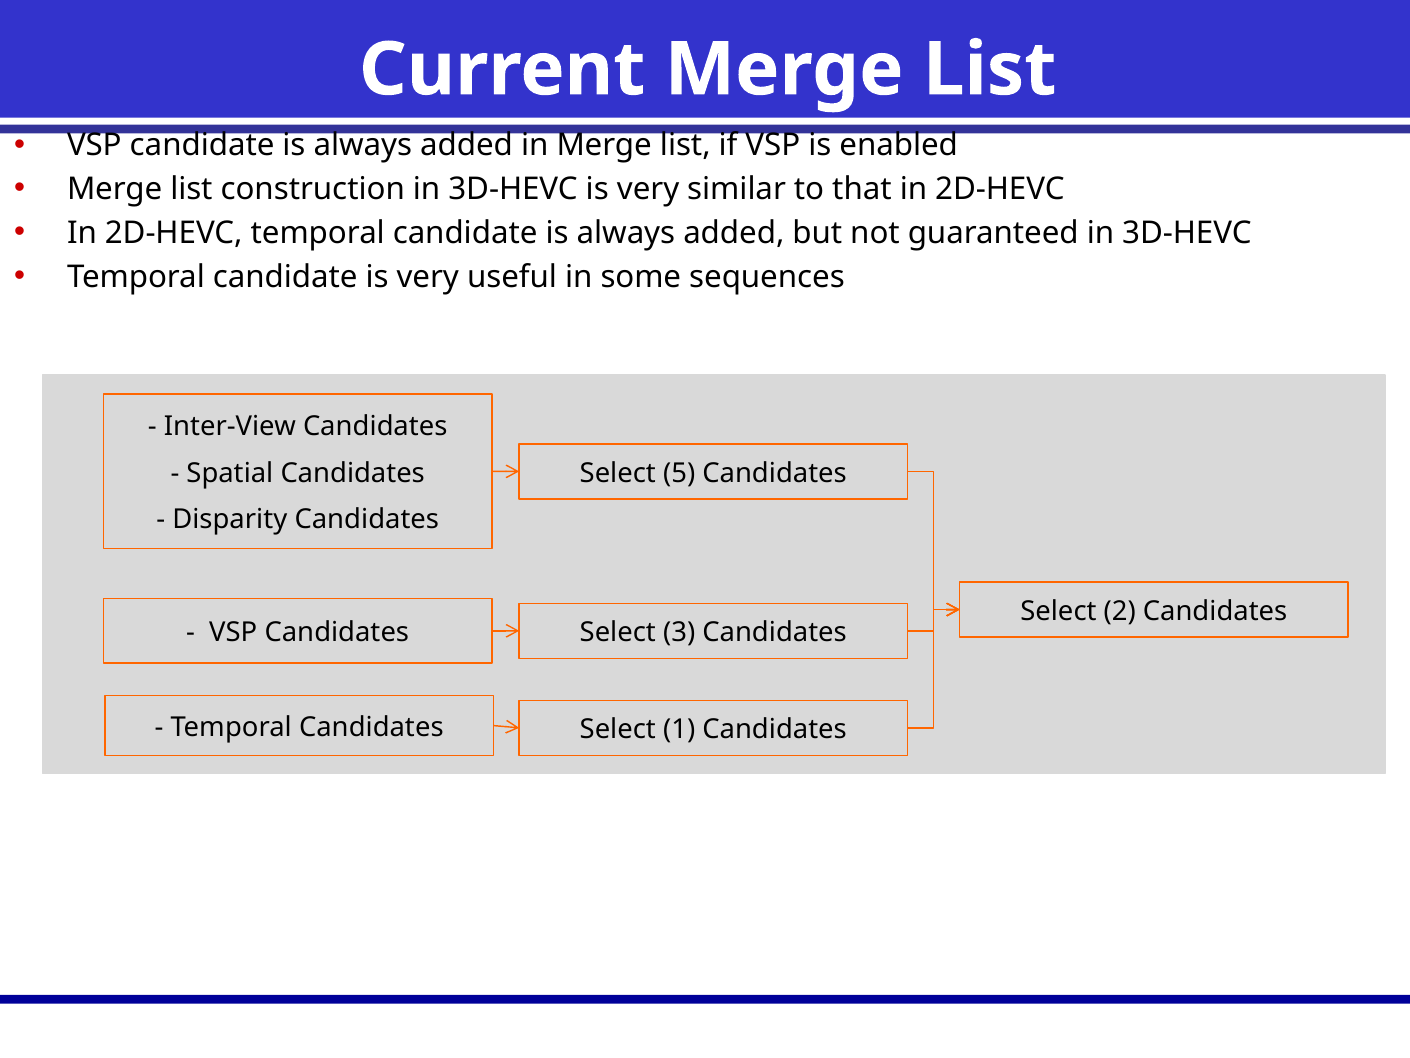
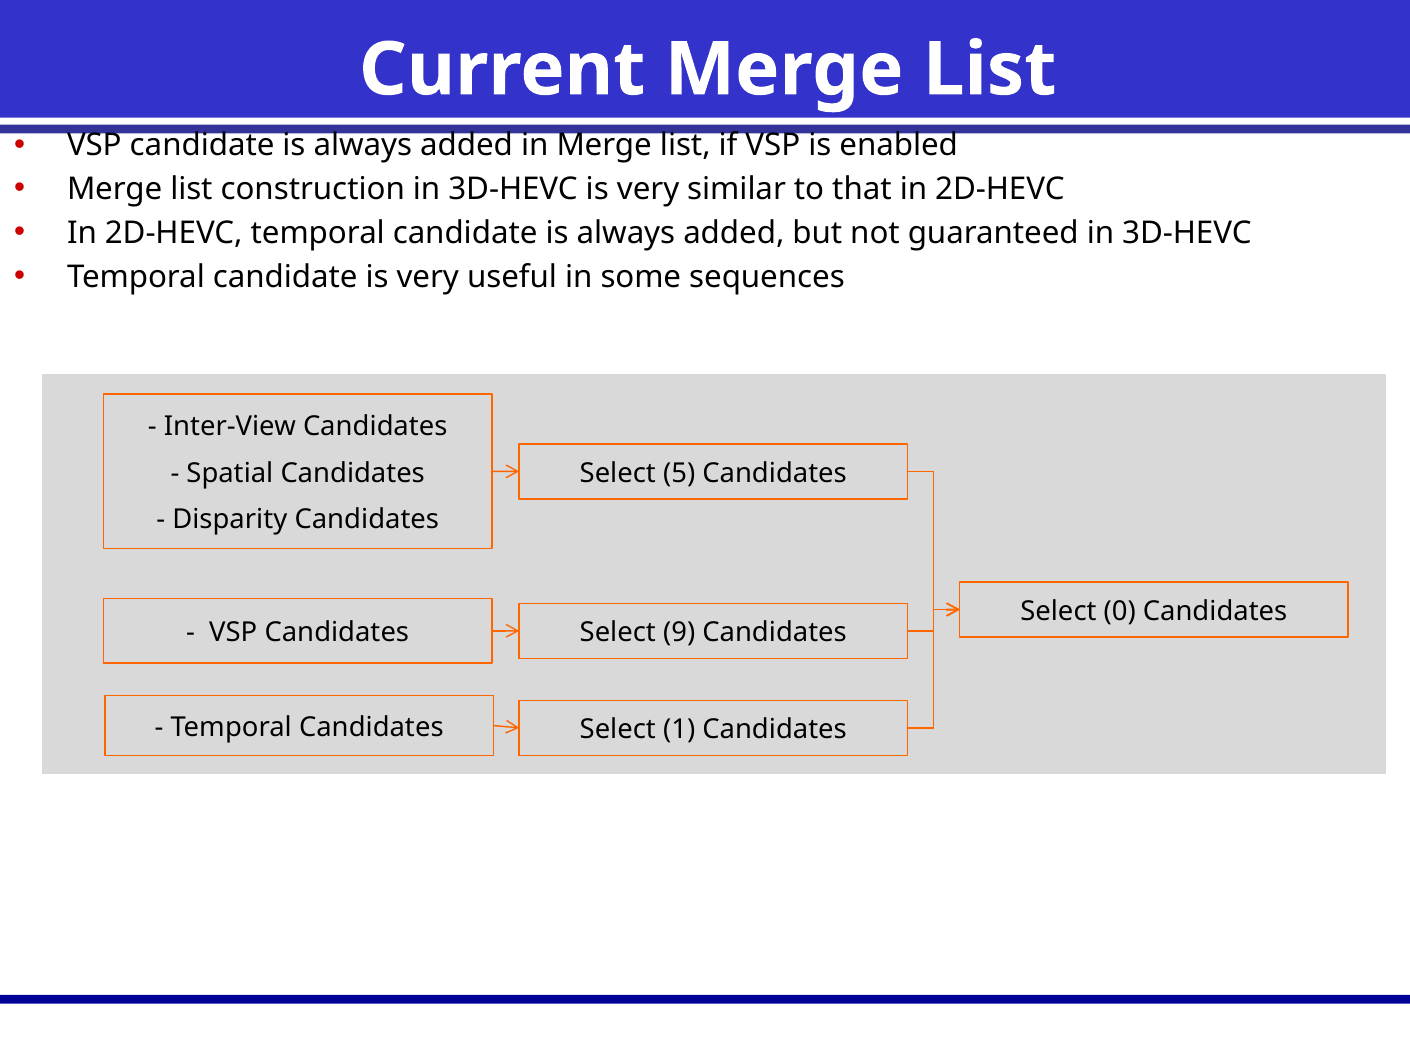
2: 2 -> 0 (1120, 611)
3: 3 -> 9 (679, 632)
